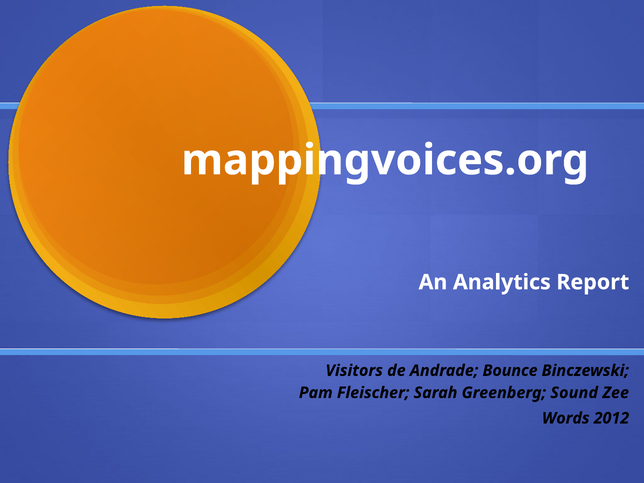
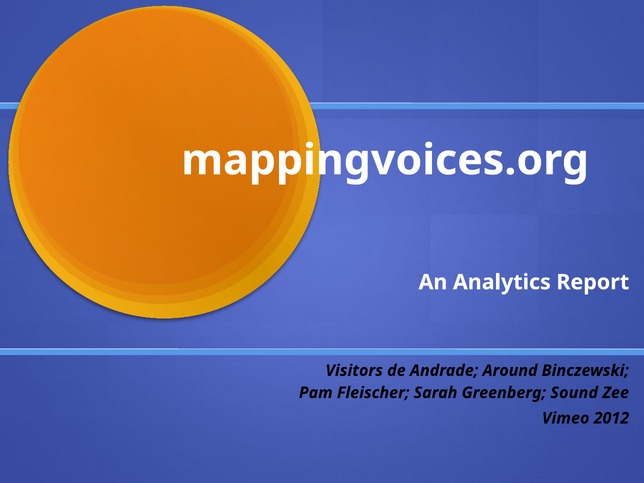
Bounce: Bounce -> Around (510, 371)
Words: Words -> Vimeo (566, 418)
